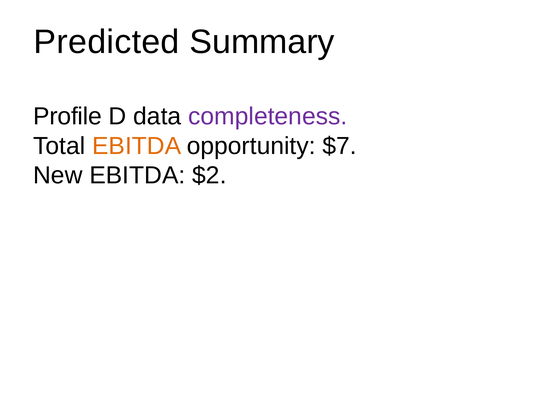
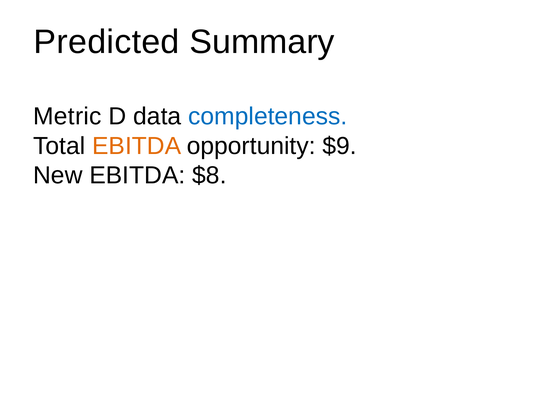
Profile: Profile -> Metric (67, 116)
completeness colour: purple -> blue (268, 116)
$7: $7 -> $9 (340, 146)
$2: $2 -> $8 (209, 176)
